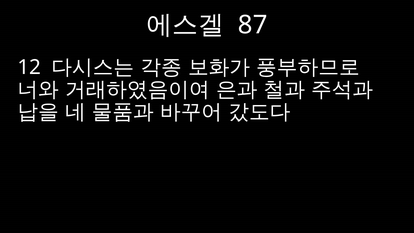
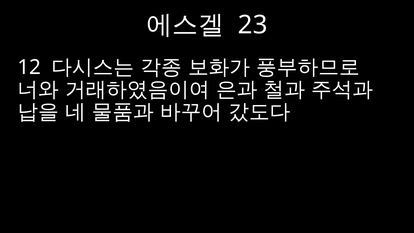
87: 87 -> 23 (253, 25)
